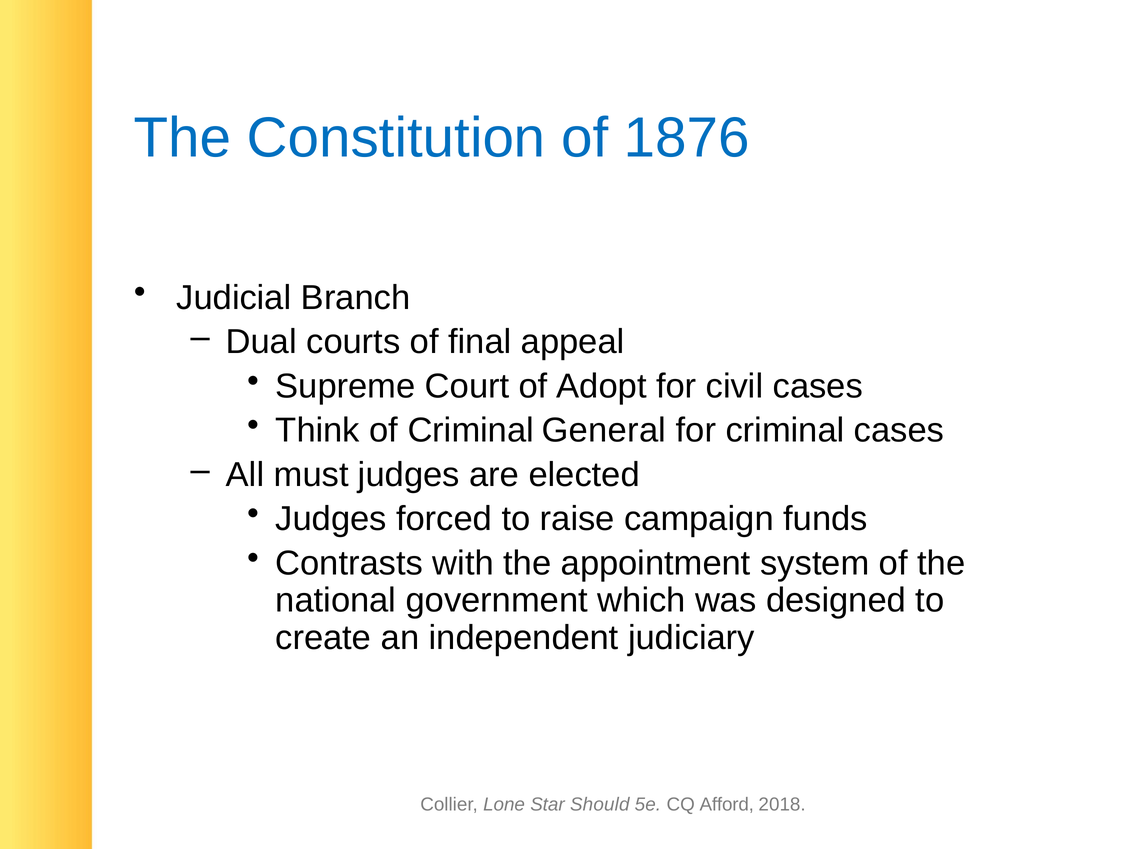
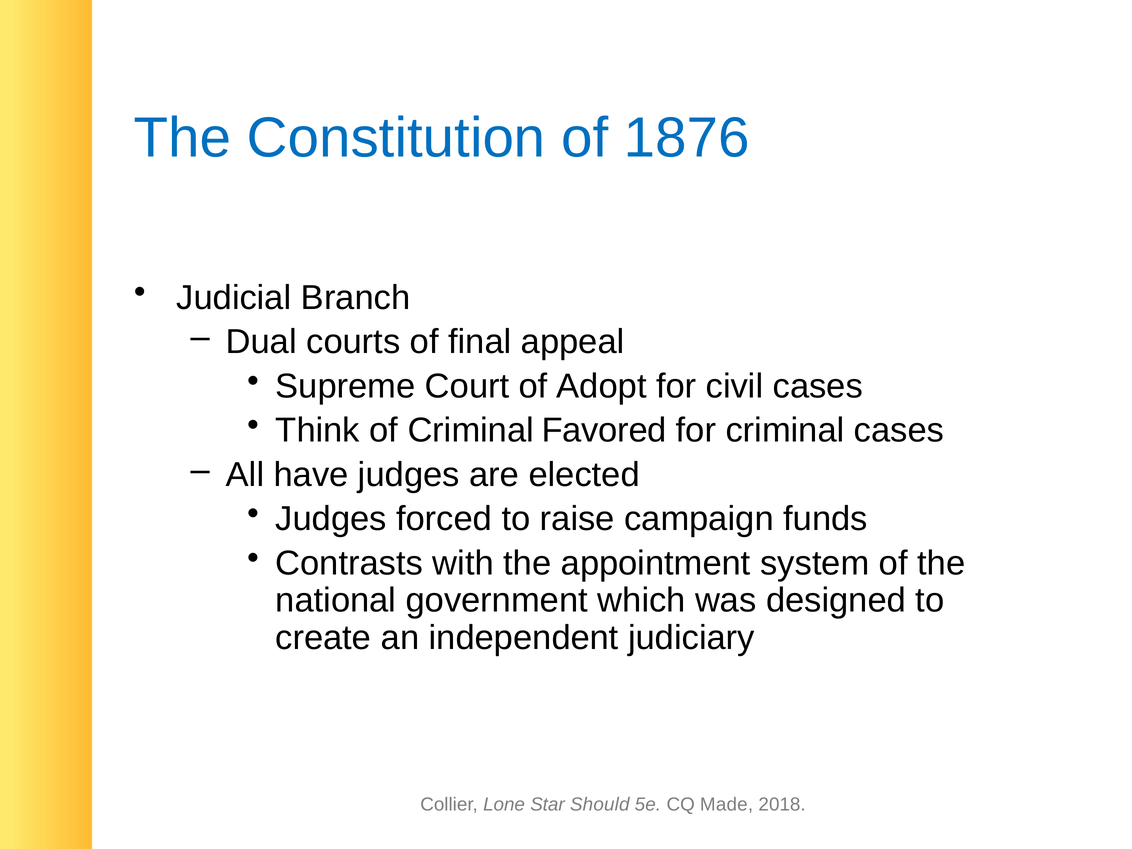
General: General -> Favored (604, 430)
must: must -> have (311, 475)
Afford: Afford -> Made (727, 805)
